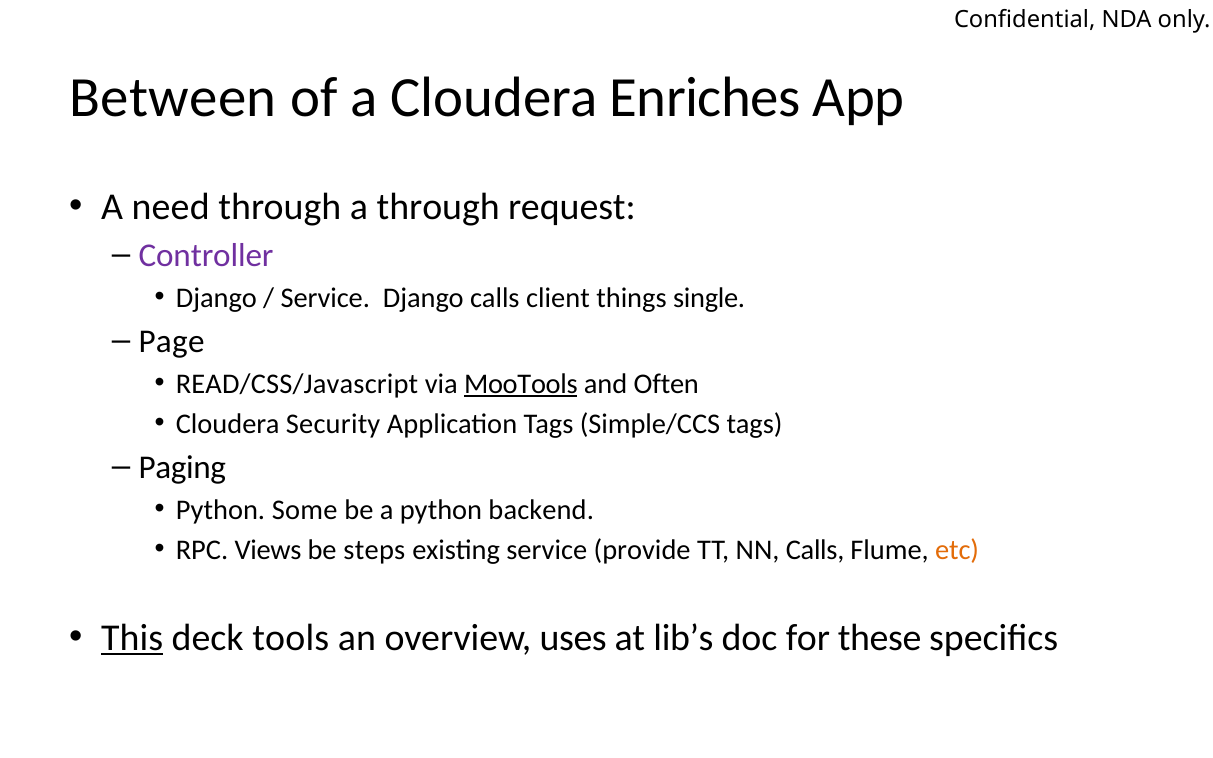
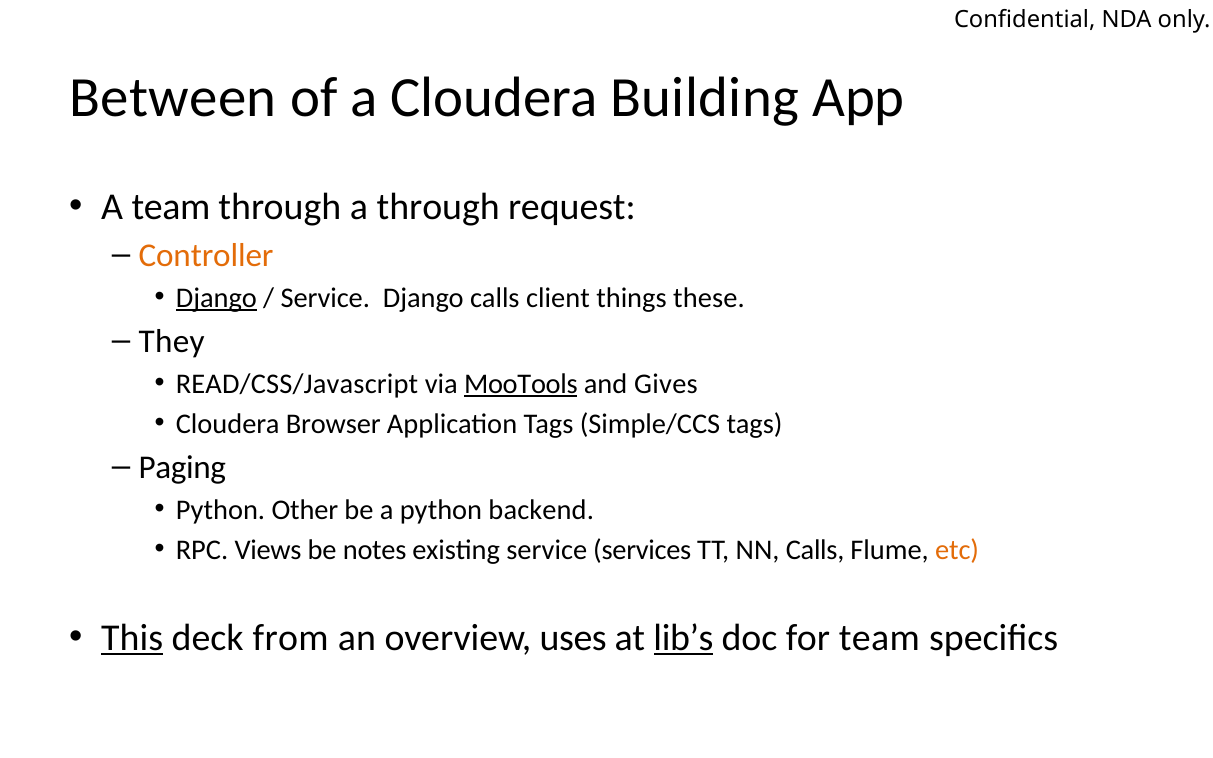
Enriches: Enriches -> Building (705, 97)
A need: need -> team (171, 207)
Controller colour: purple -> orange (206, 256)
Django underline: none -> present (216, 298)
single: single -> these (709, 298)
Page: Page -> They (172, 342)
Often: Often -> Gives (666, 384)
Security: Security -> Browser (333, 424)
Some: Some -> Other (305, 510)
steps: steps -> notes (375, 550)
provide: provide -> services (642, 550)
tools: tools -> from (291, 638)
lib’s underline: none -> present (683, 638)
for these: these -> team (879, 638)
